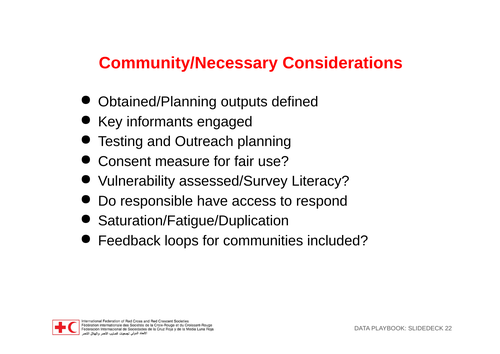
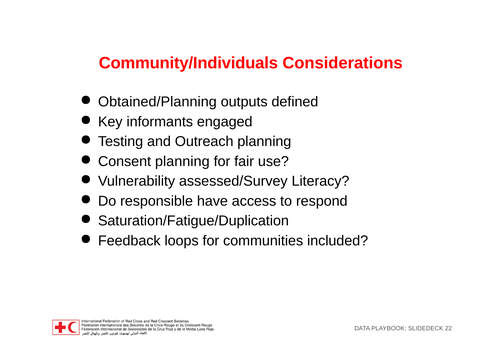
Community/Necessary: Community/Necessary -> Community/Individuals (188, 63)
Consent measure: measure -> planning (182, 161)
